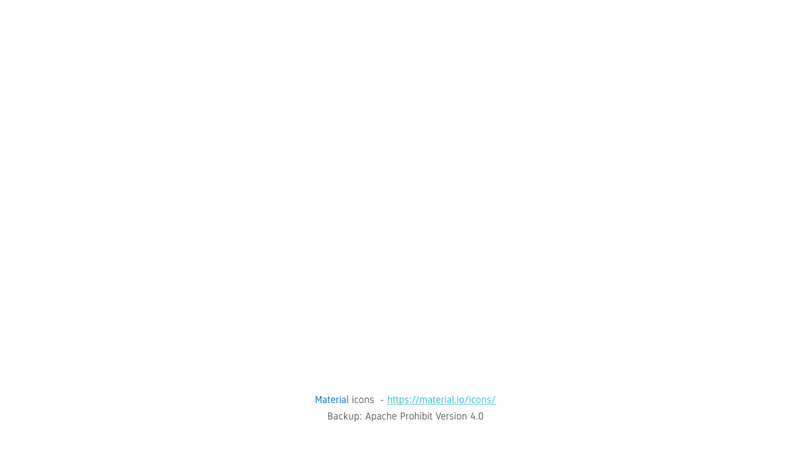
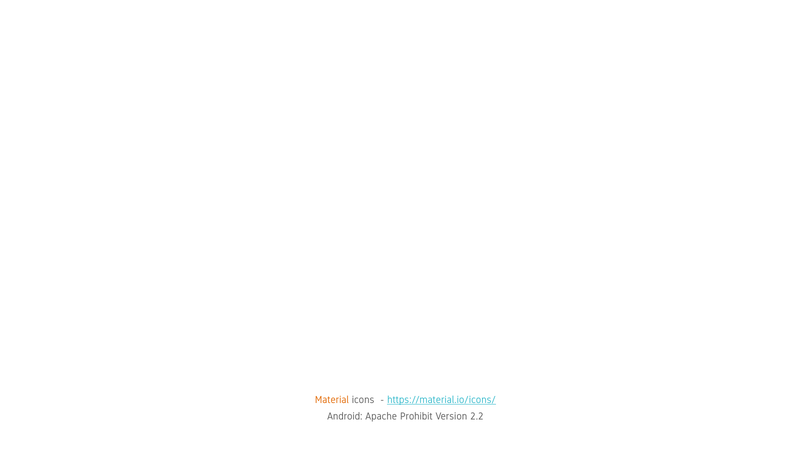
Material colour: blue -> orange (332, 400)
Backup: Backup -> Android (345, 416)
4.0: 4.0 -> 2.2 (477, 416)
